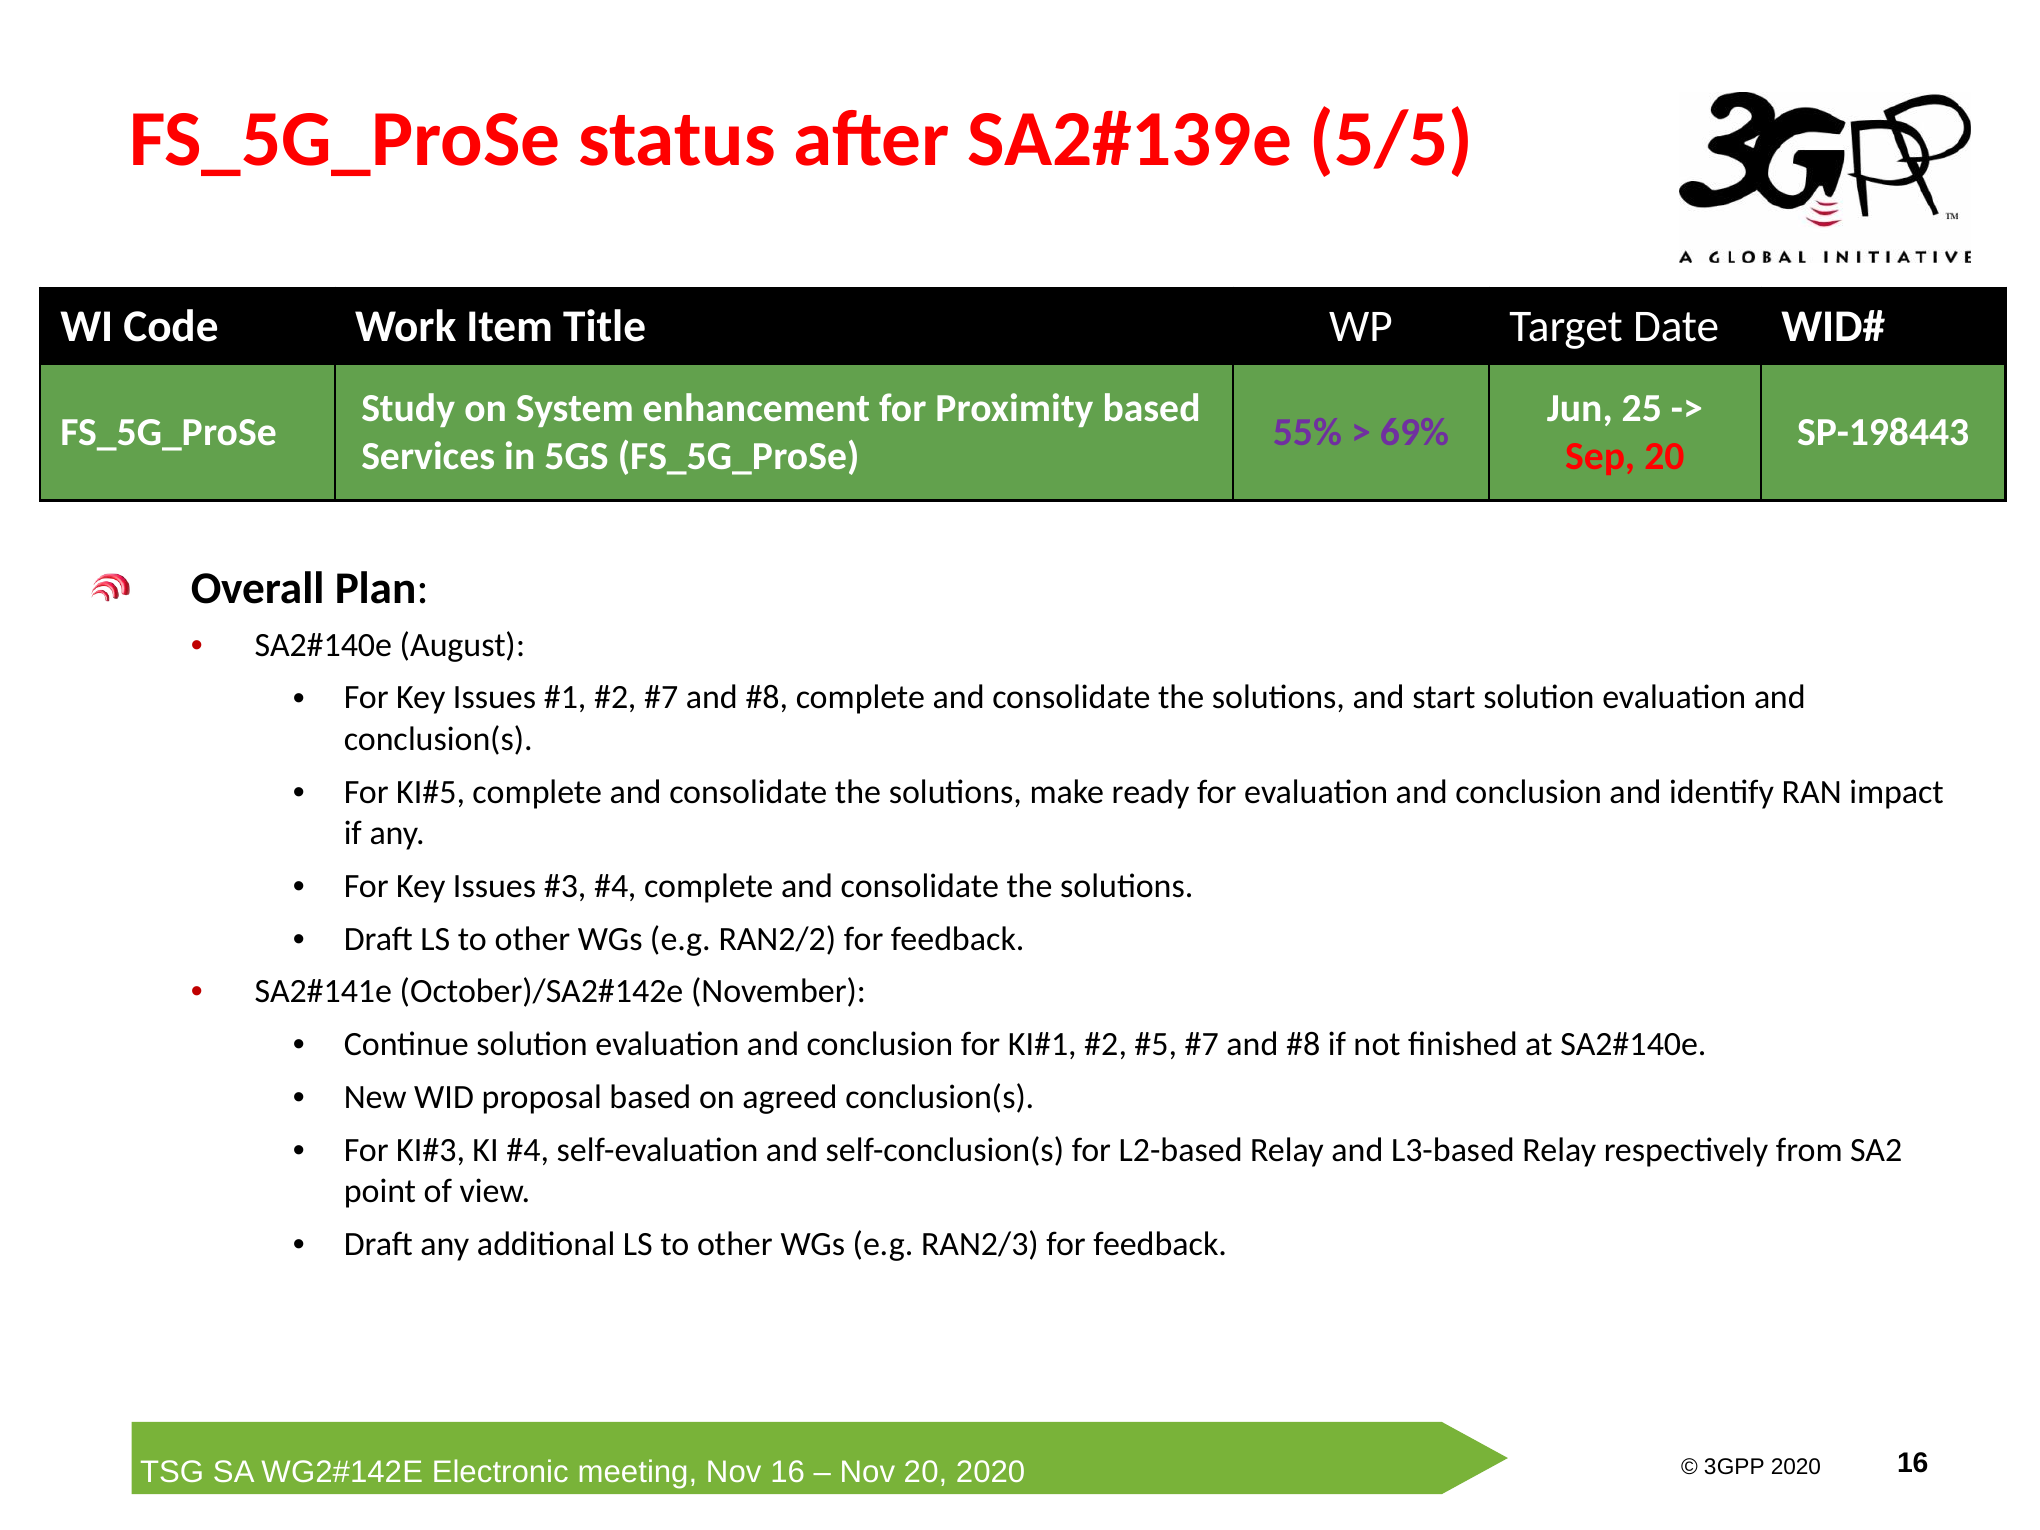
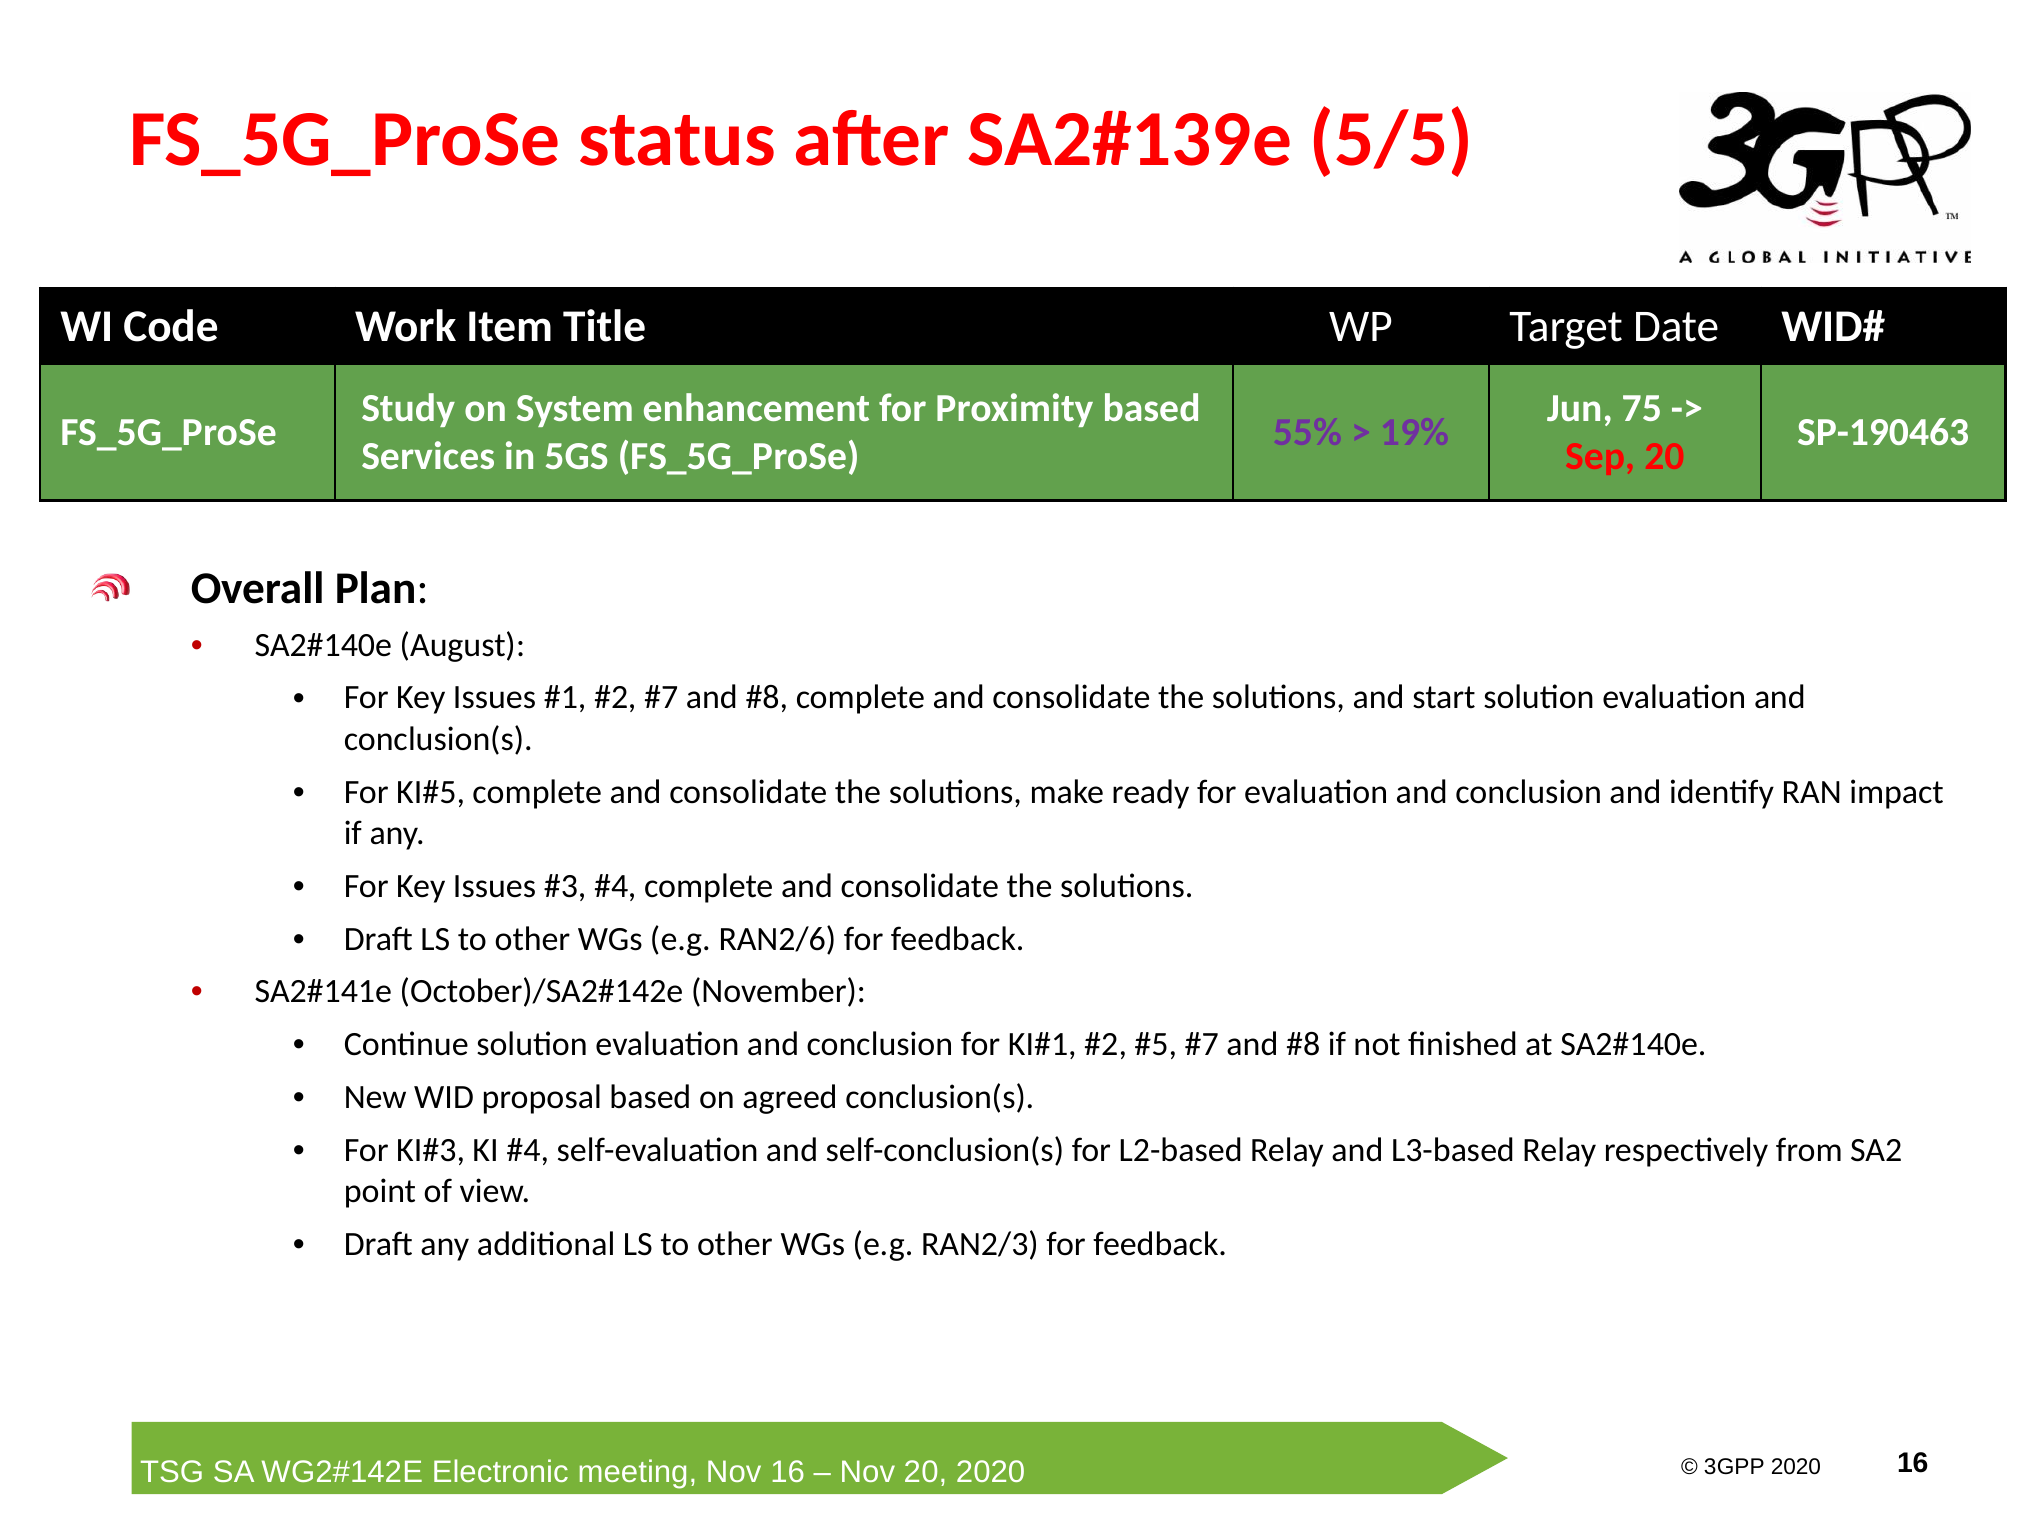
25: 25 -> 75 (1642, 409)
69%: 69% -> 19% (1415, 433)
SP-198443: SP-198443 -> SP-190463 (1883, 433)
RAN2/2: RAN2/2 -> RAN2/6 (777, 939)
